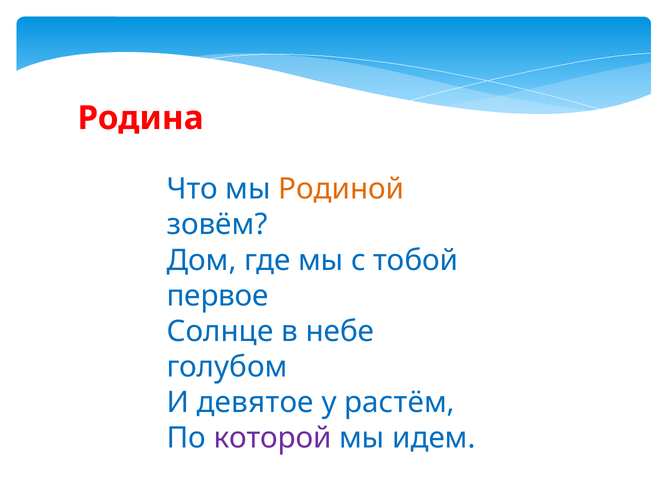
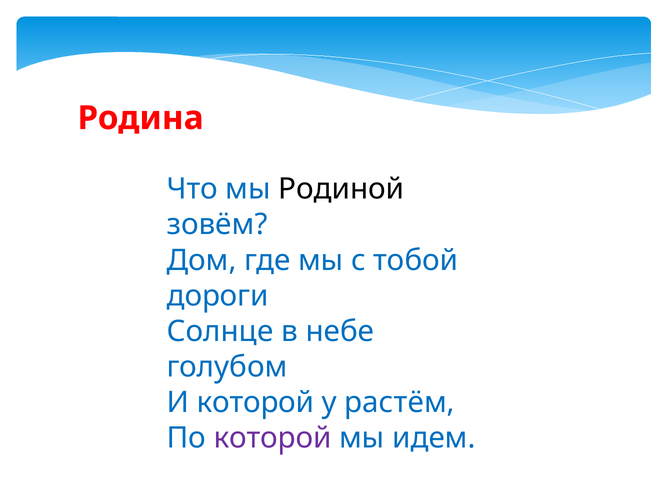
Родиной colour: orange -> black (341, 189)
первое: первое -> дороги (218, 296)
И девятое: девятое -> которой (255, 403)
